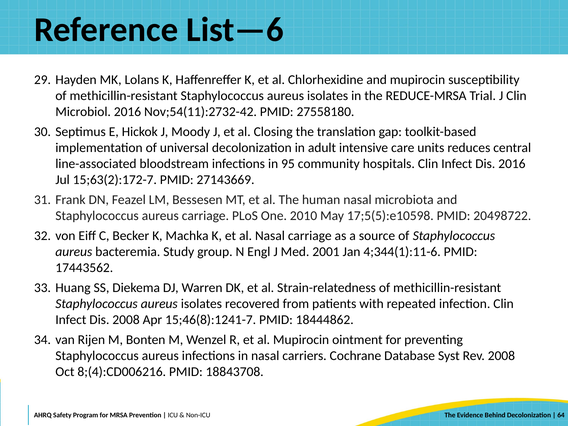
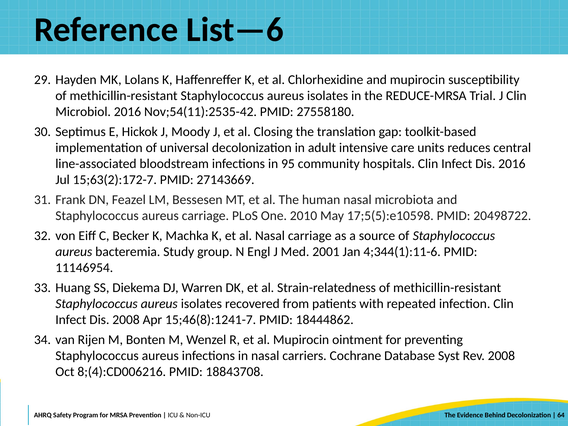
Nov;54(11):2732-42: Nov;54(11):2732-42 -> Nov;54(11):2535-42 (200, 112)
17443562: 17443562 -> 11146954 (84, 268)
